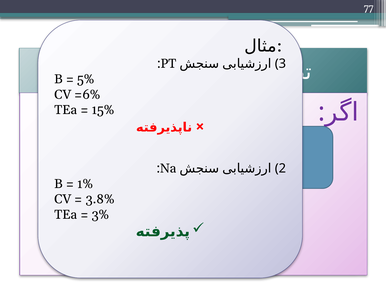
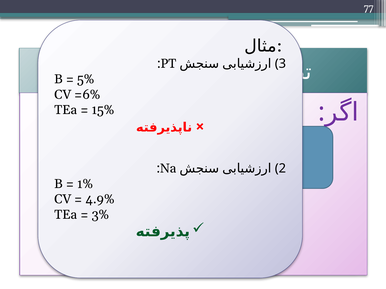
3.8%: 3.8% -> 4.9% (100, 200)
